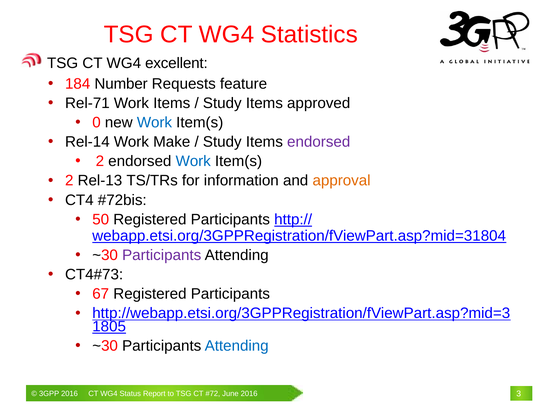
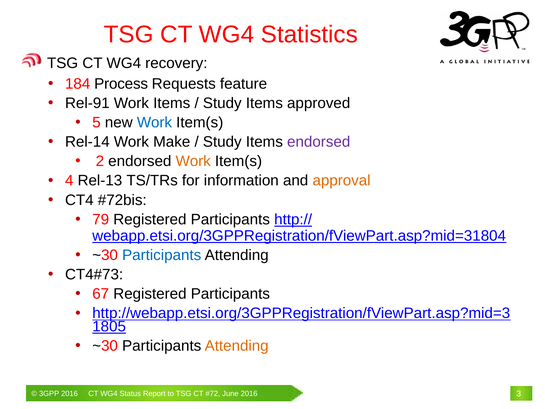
excellent: excellent -> recovery (176, 63)
Number: Number -> Process (121, 84)
Rel-71: Rel-71 -> Rel-91 (87, 103)
0: 0 -> 5 (97, 122)
Work colour: blue -> orange (193, 161)
2: 2 -> 4 (69, 181)
50: 50 -> 79 (101, 219)
Participants colour: purple -> blue (162, 255)
Attending colour: blue -> orange (237, 346)
